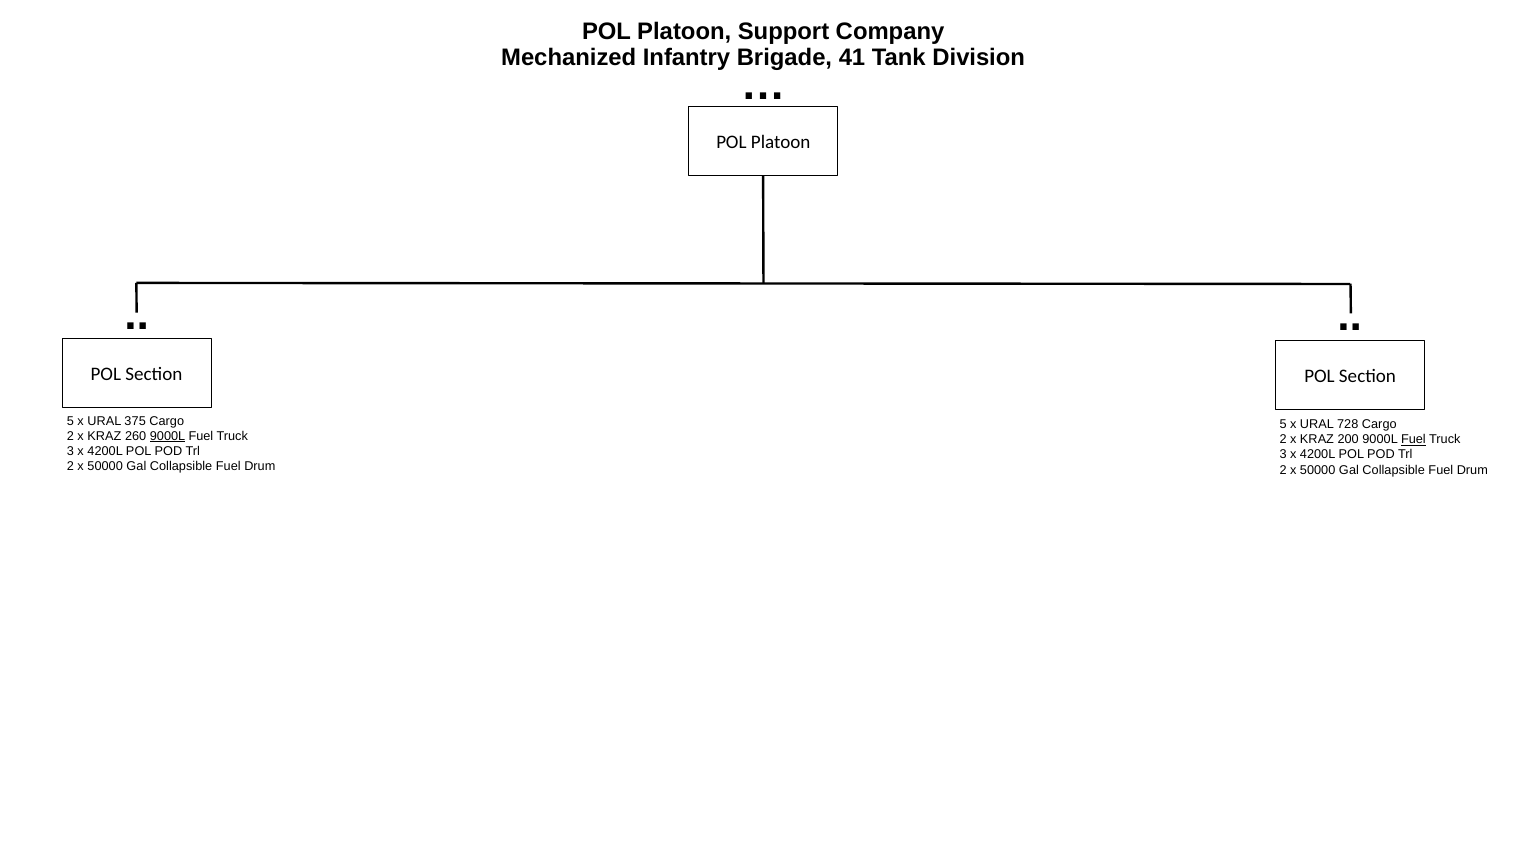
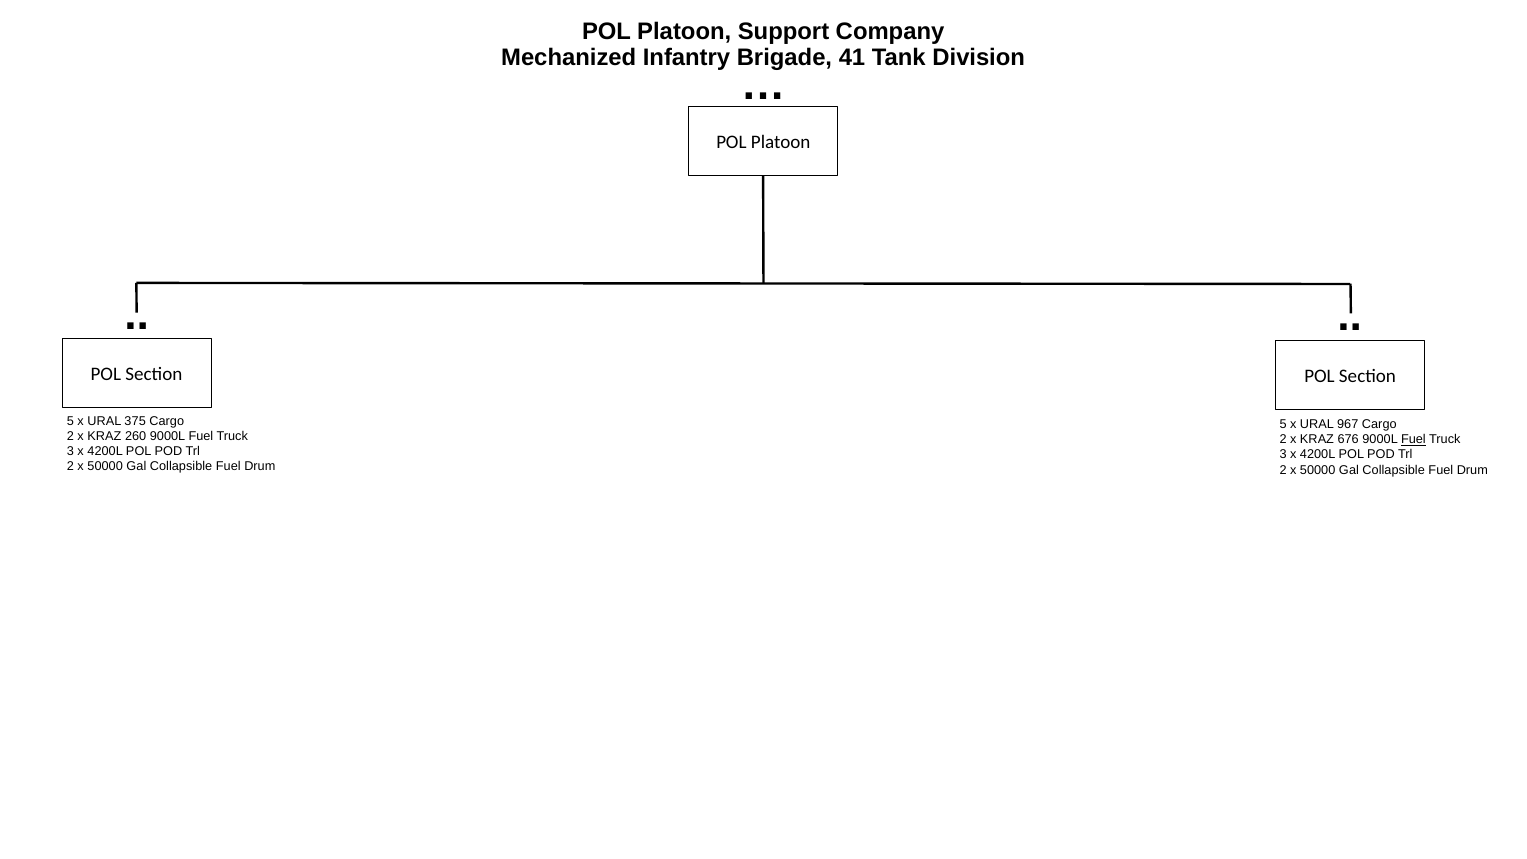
728: 728 -> 967 (1348, 424)
9000L underline: present -> none (168, 436)
200: 200 -> 676 (1348, 440)
